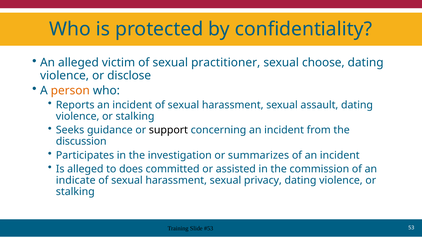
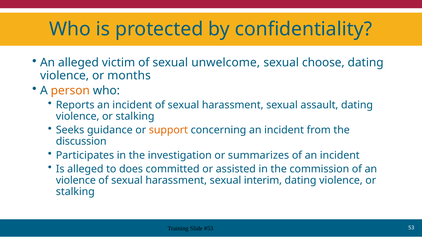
practitioner: practitioner -> unwelcome (226, 63)
disclose: disclose -> months (129, 76)
support colour: black -> orange (168, 130)
indicate: indicate -> violence (76, 181)
privacy: privacy -> interim (263, 181)
